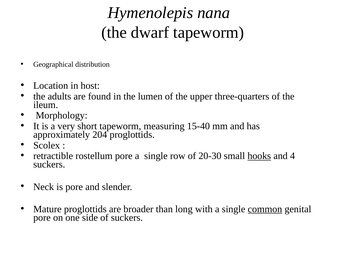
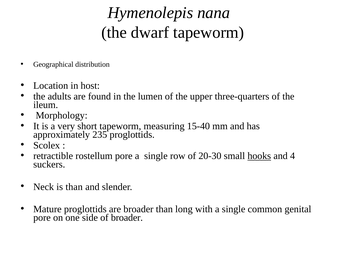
204: 204 -> 235 (100, 134)
is pore: pore -> than (74, 187)
common underline: present -> none (265, 209)
of suckers: suckers -> broader (127, 217)
